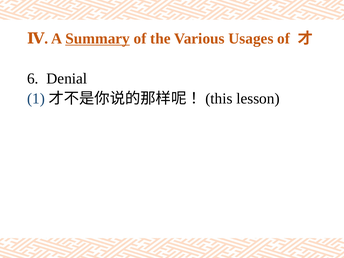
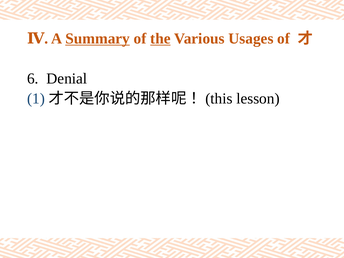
the underline: none -> present (160, 39)
